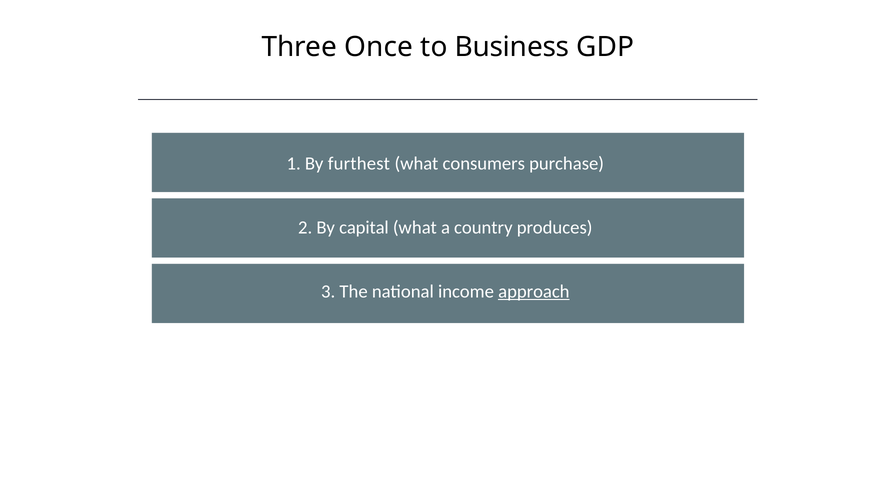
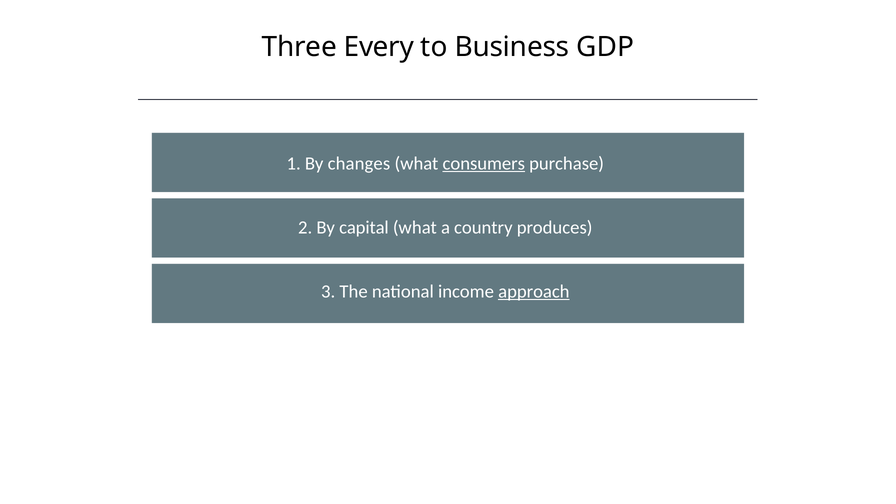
Once: Once -> Every (379, 47)
furthest: furthest -> changes (359, 164)
consumers underline: none -> present (484, 164)
